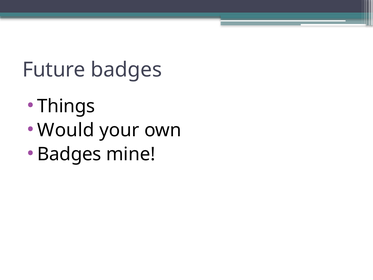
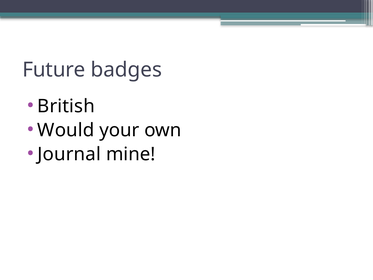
Things: Things -> British (66, 106)
Badges: Badges -> Journal (69, 154)
